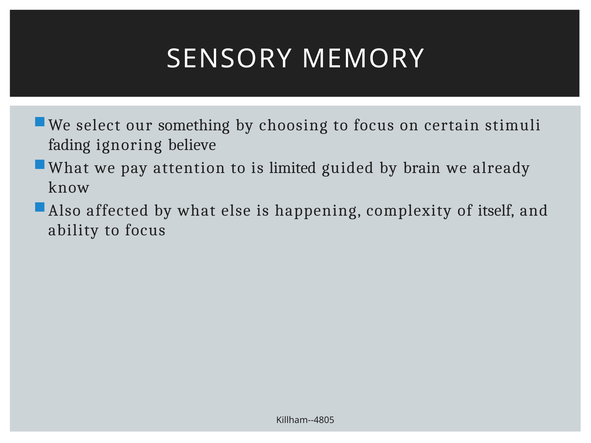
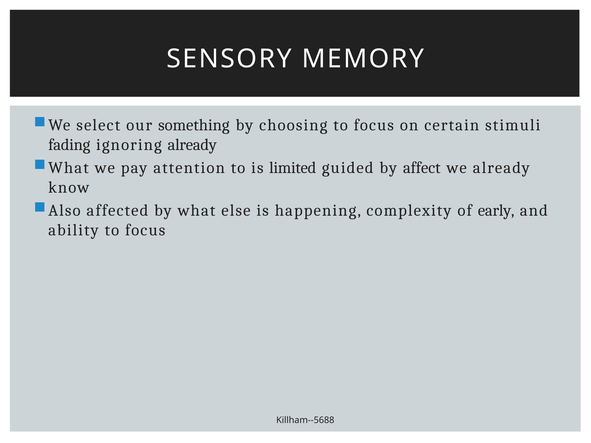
ignoring believe: believe -> already (192, 145)
brain: brain -> affect (422, 168)
itself: itself -> early (496, 210)
Killham--4805: Killham--4805 -> Killham--5688 (305, 420)
